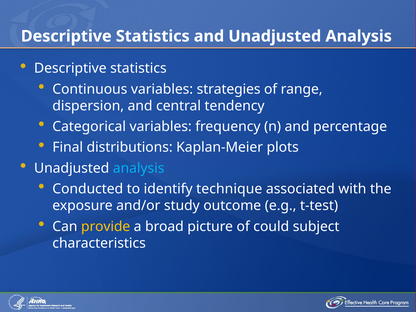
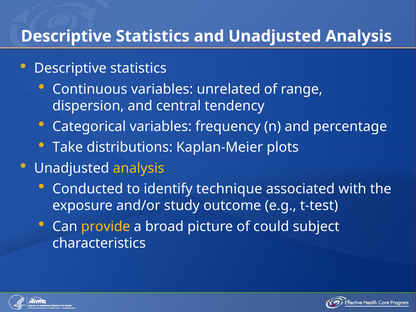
strategies: strategies -> unrelated (229, 89)
Final: Final -> Take (68, 147)
analysis colour: light blue -> yellow (139, 168)
